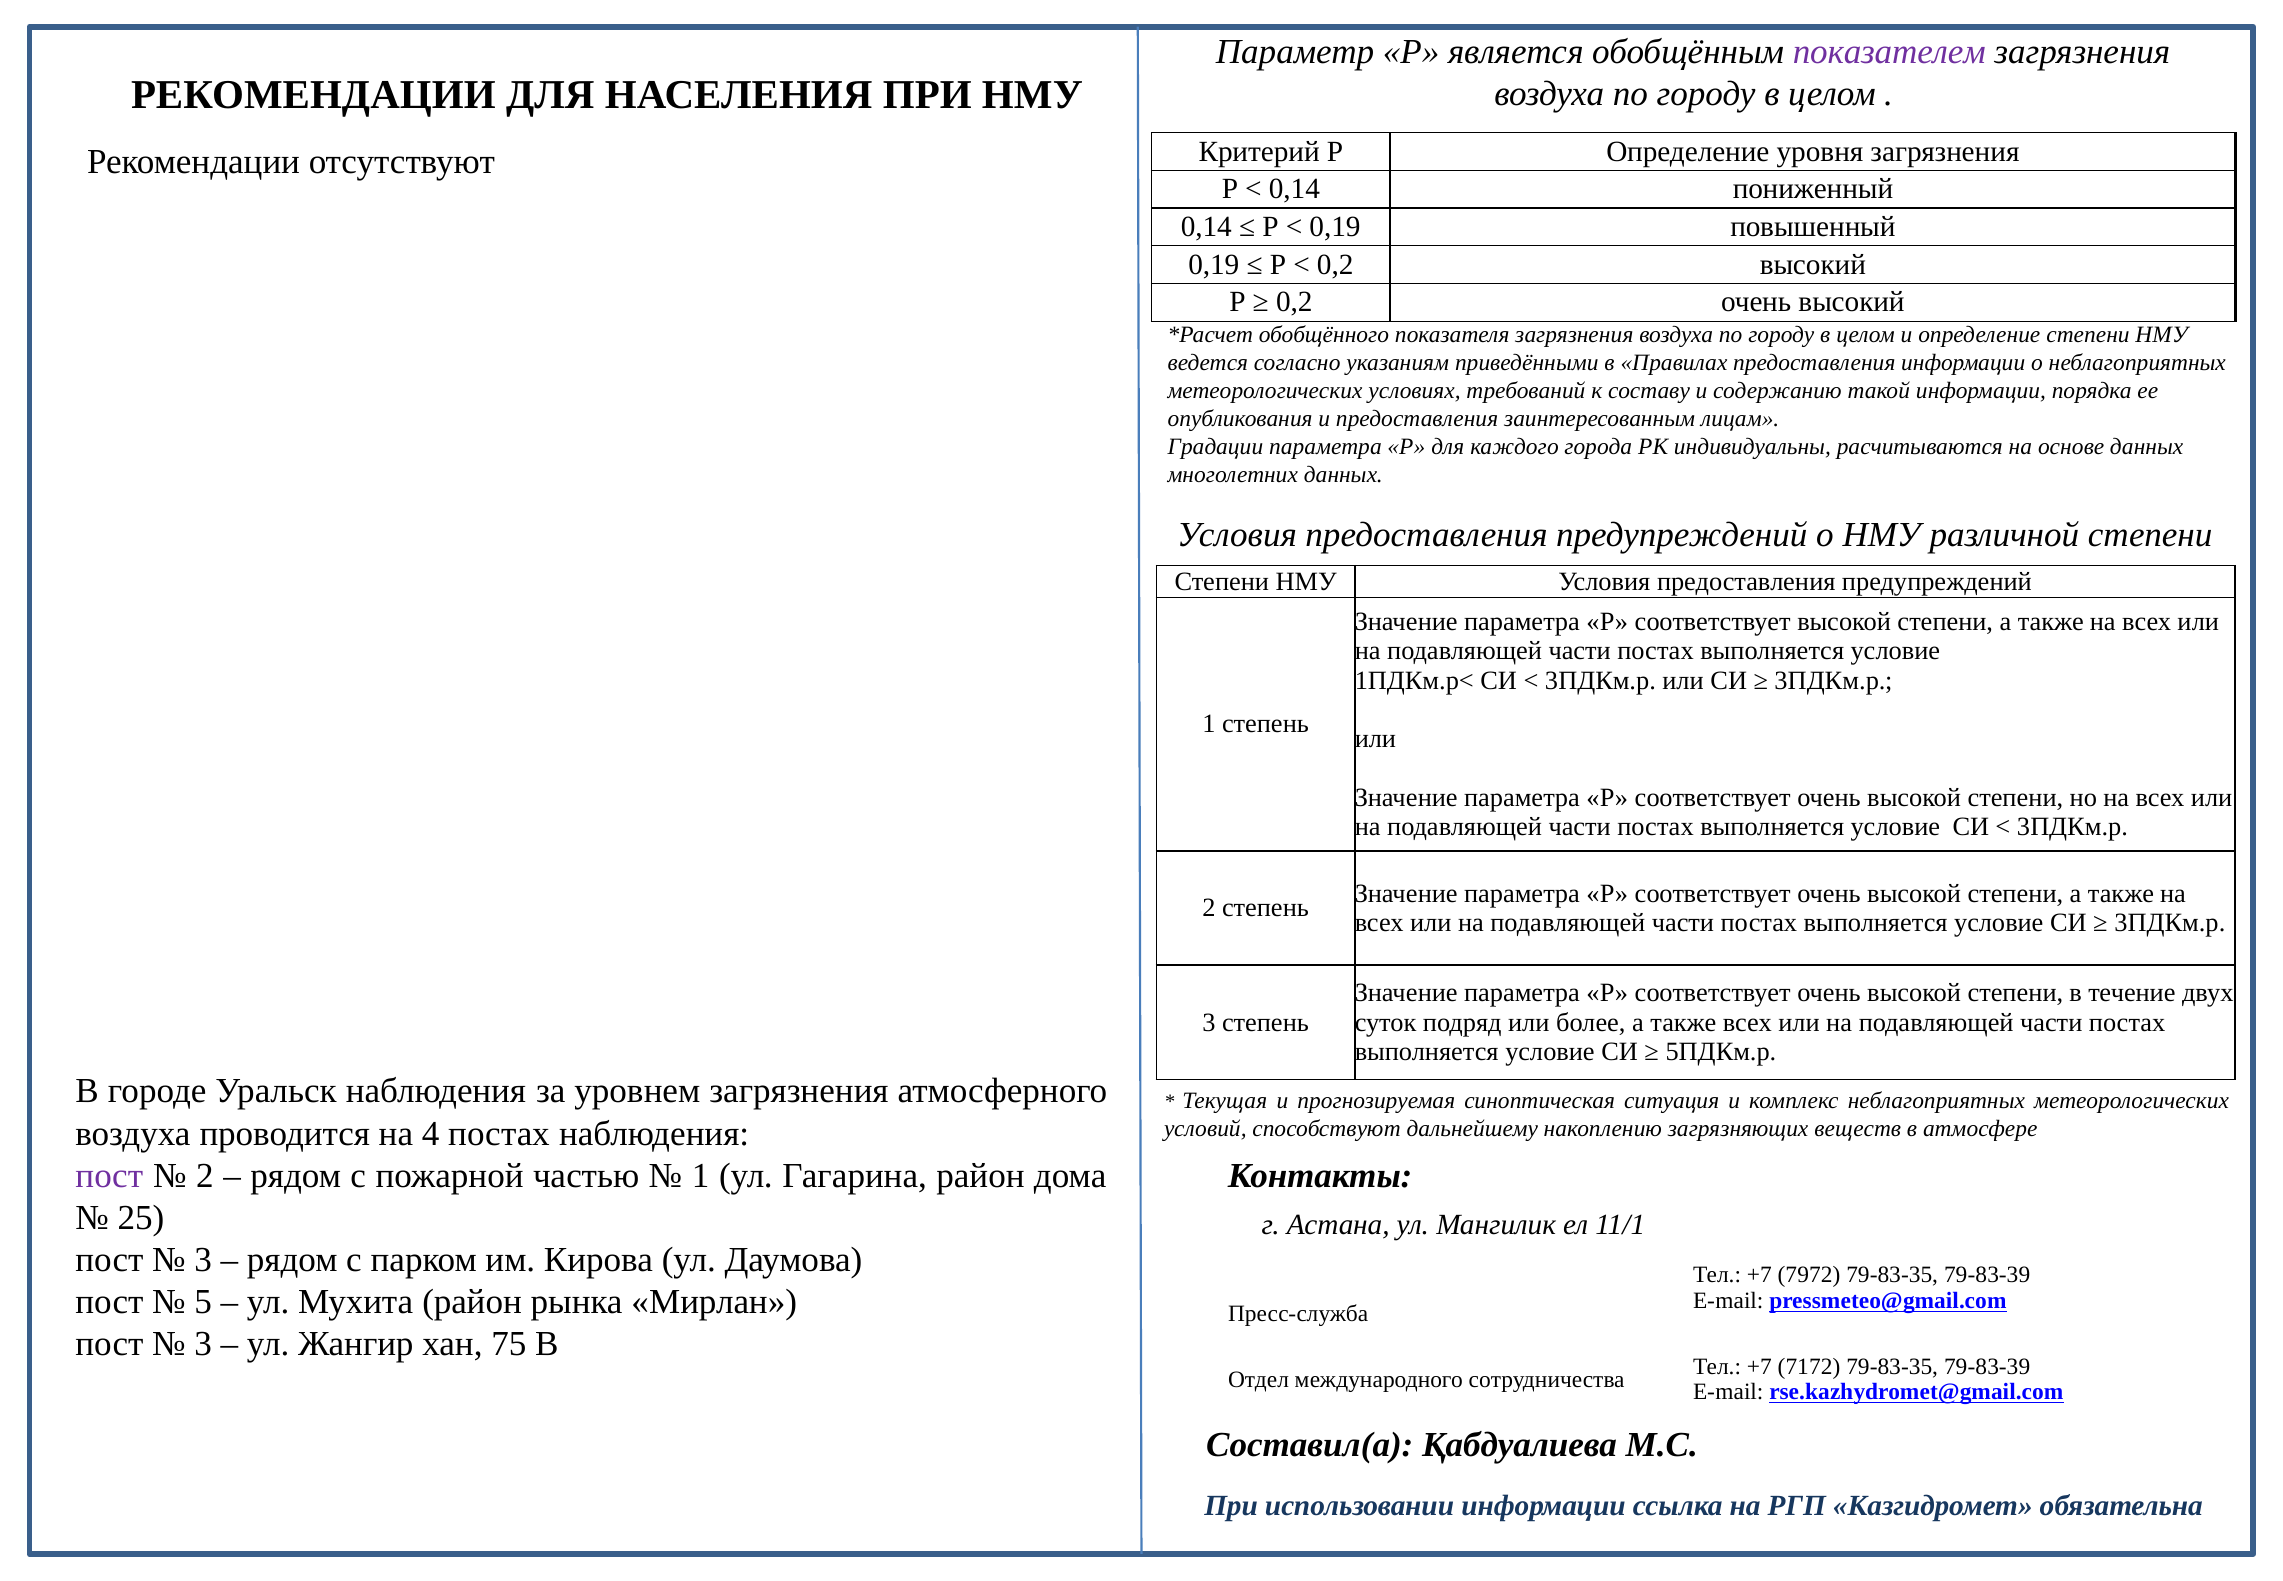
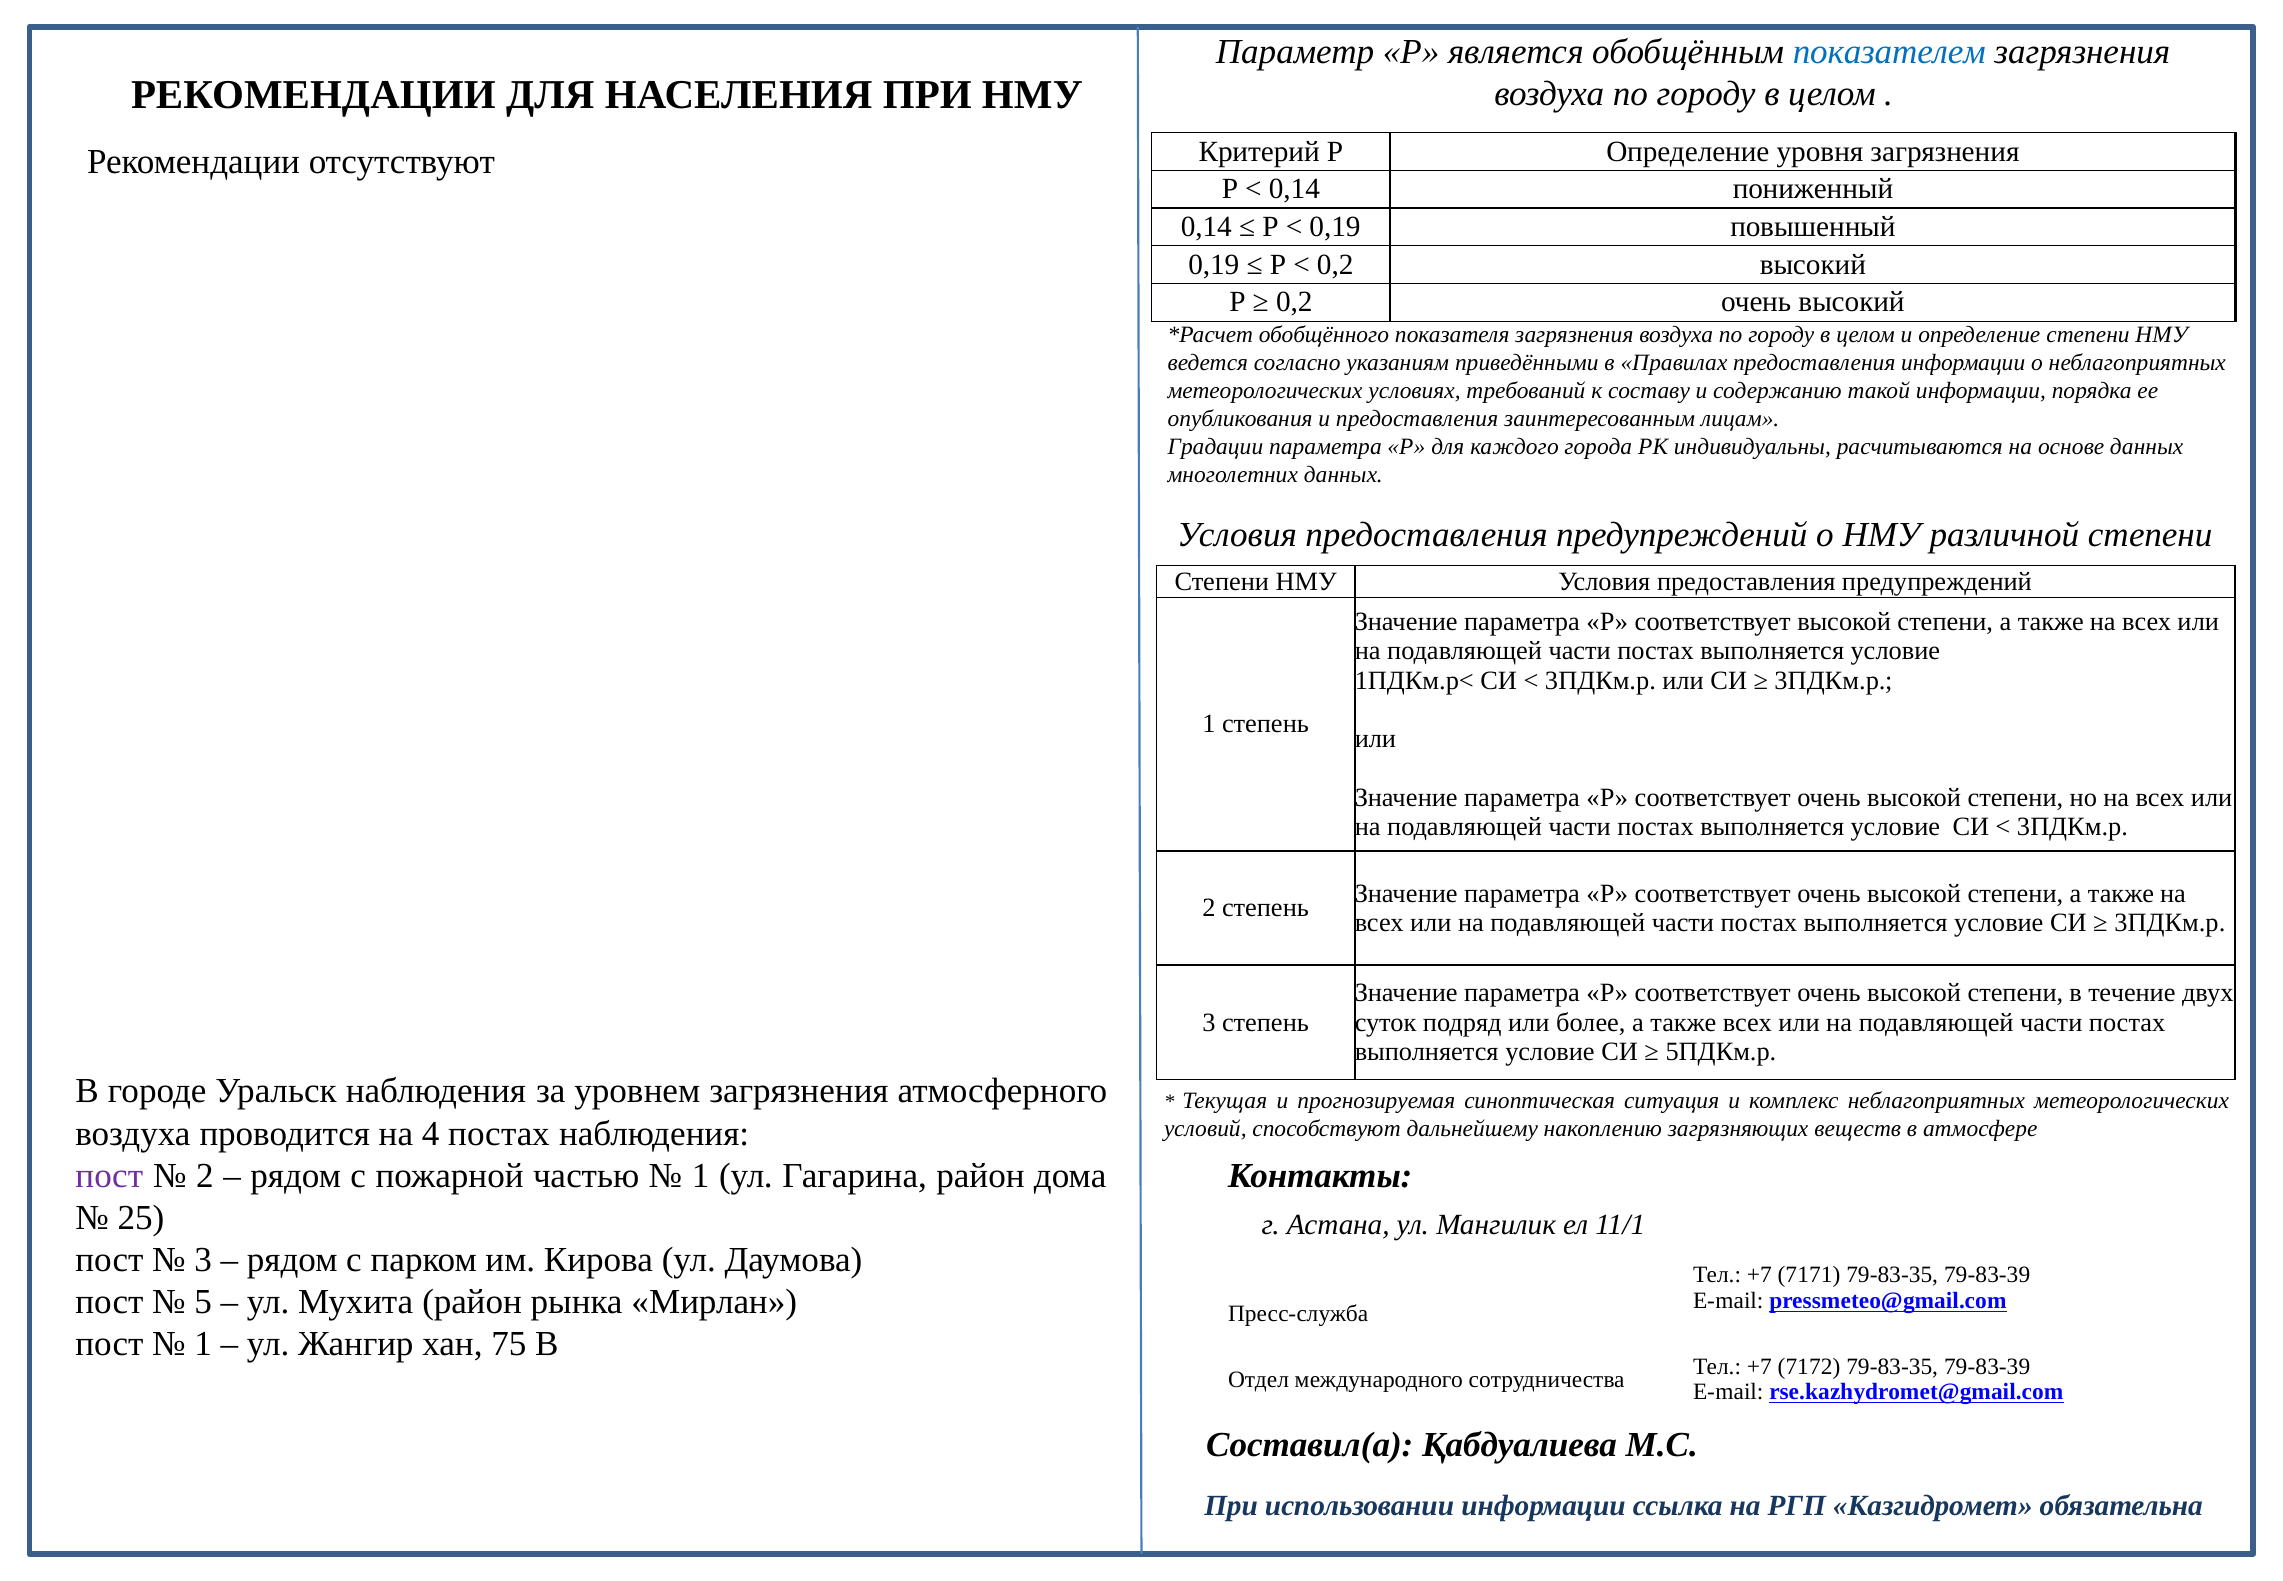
показателем colour: purple -> blue (1889, 52)
7972: 7972 -> 7171 (1809, 1275)
3: 3 -> 1 (203, 1344)
